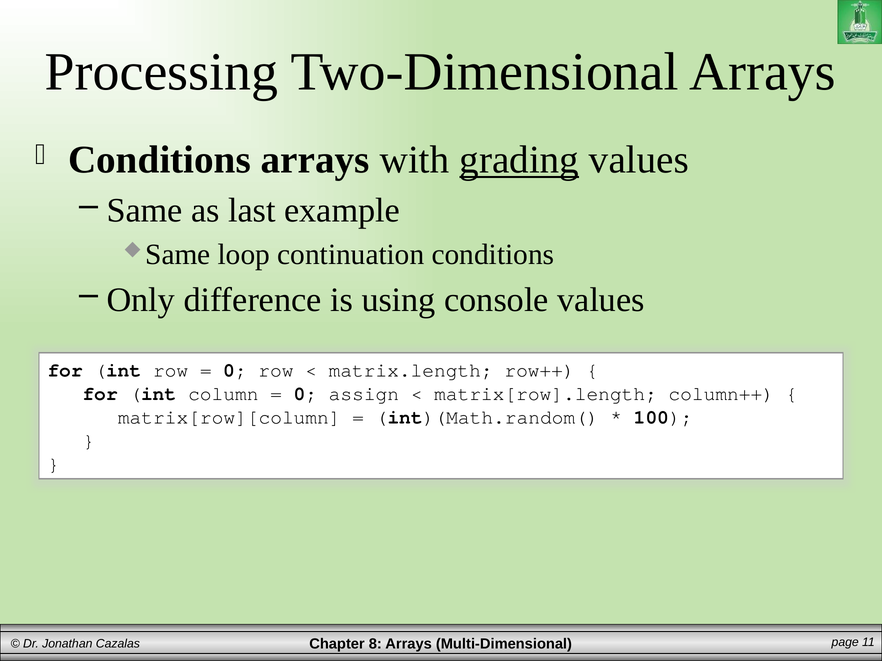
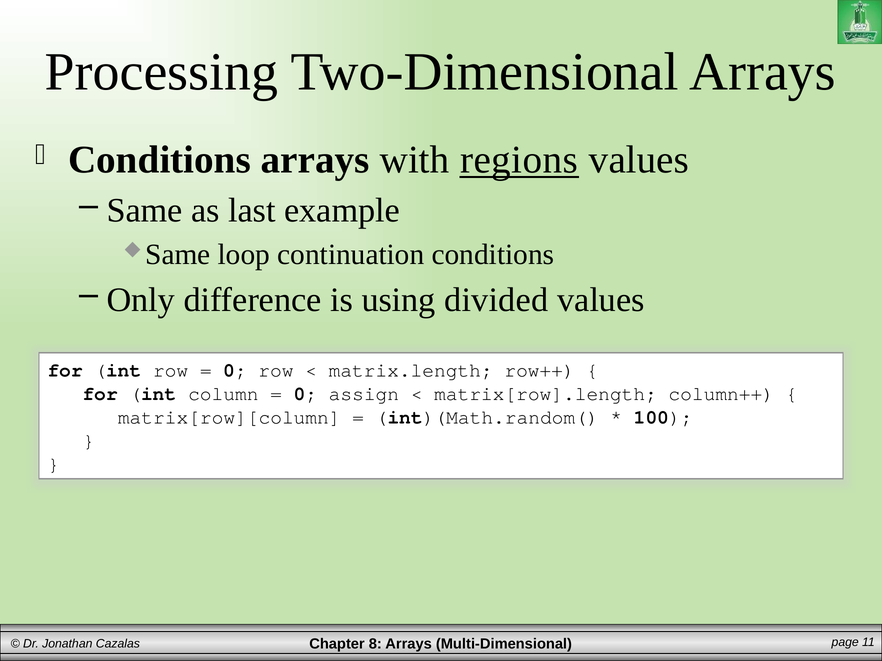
grading: grading -> regions (519, 160)
console: console -> divided (496, 300)
